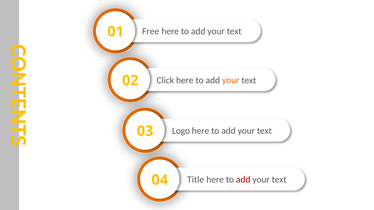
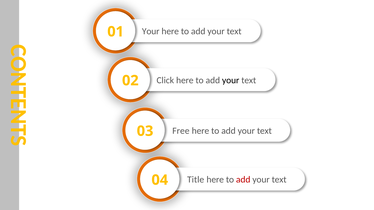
Free: Free -> Your (151, 31)
your colour: orange -> black (231, 80)
Logo: Logo -> Free (181, 131)
